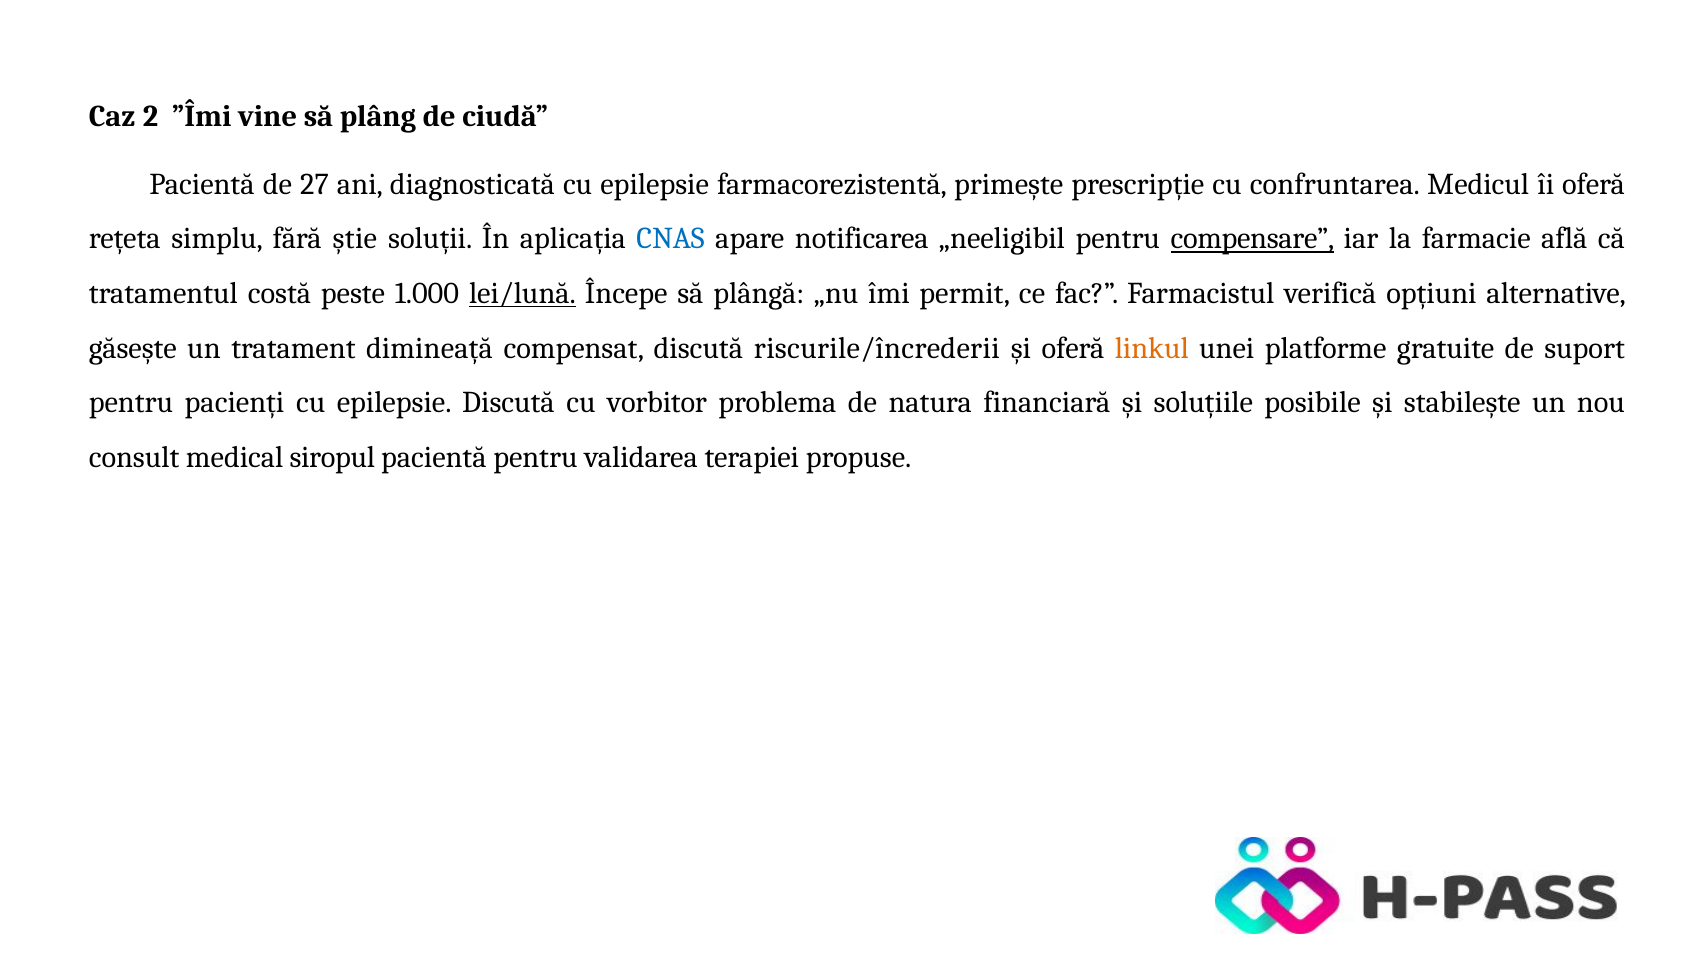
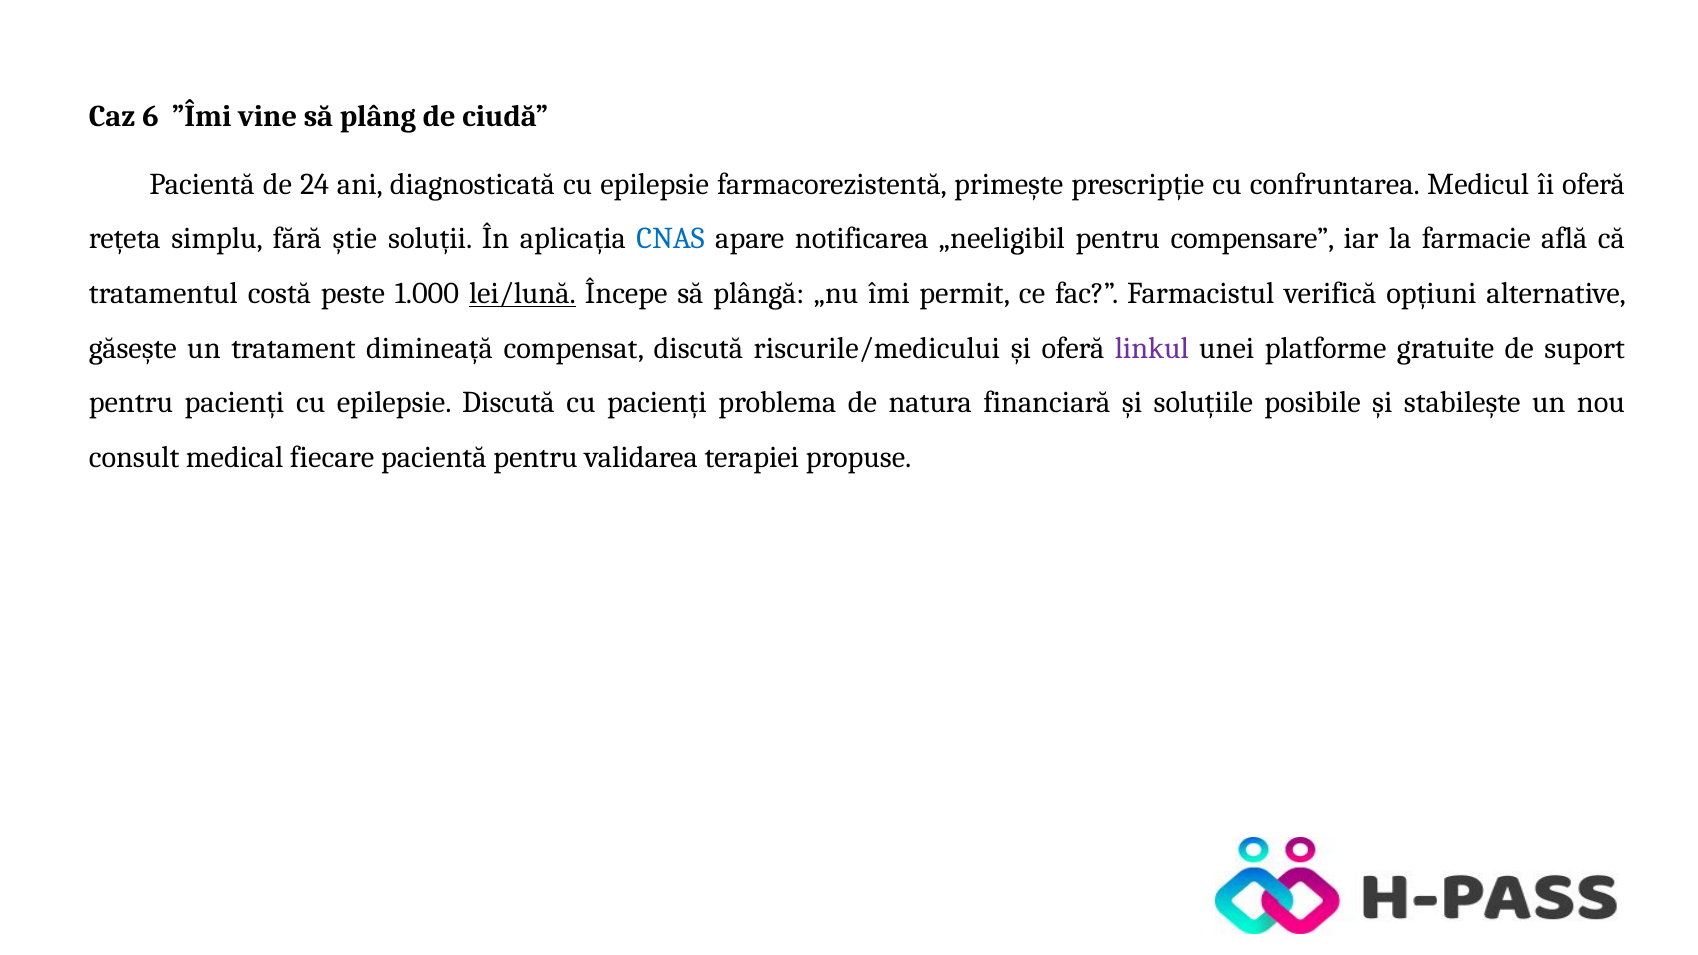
2: 2 -> 6 (150, 116)
27: 27 -> 24 (315, 184)
compensare underline: present -> none (1253, 239)
riscurile/încrederii: riscurile/încrederii -> riscurile/medicului (877, 348)
linkul colour: orange -> purple (1152, 348)
cu vorbitor: vorbitor -> pacienți (657, 403)
siropul: siropul -> fiecare (332, 457)
